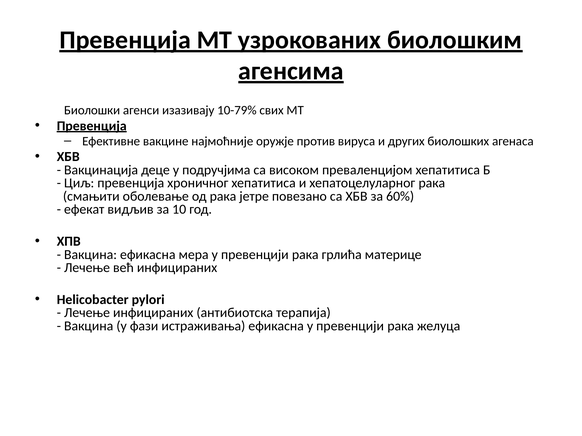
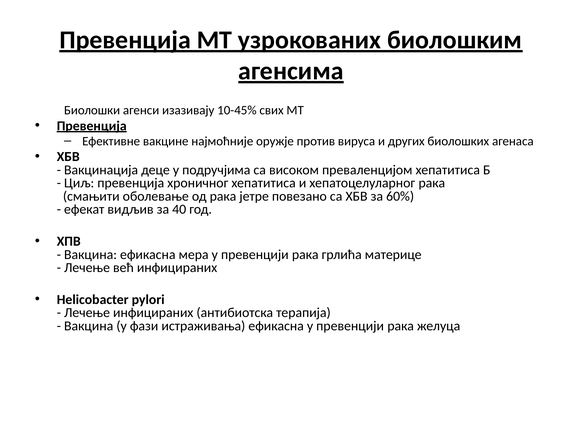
10-79%: 10-79% -> 10-45% (237, 110)
10: 10 -> 40 (179, 210)
